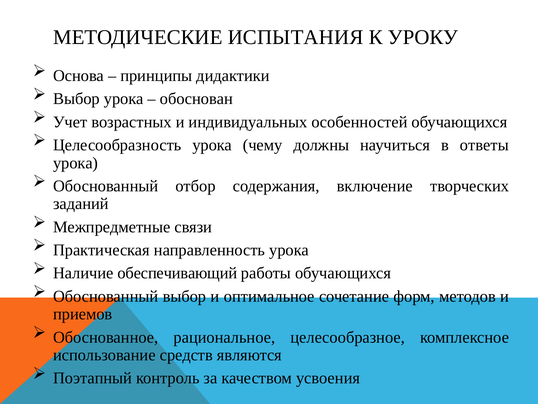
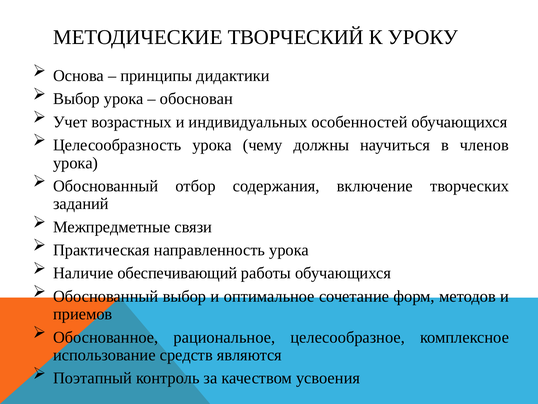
ИСПЫТАНИЯ: ИСПЫТАНИЯ -> ТВОРЧЕСКИЙ (296, 37)
ответы: ответы -> членов (484, 145)
